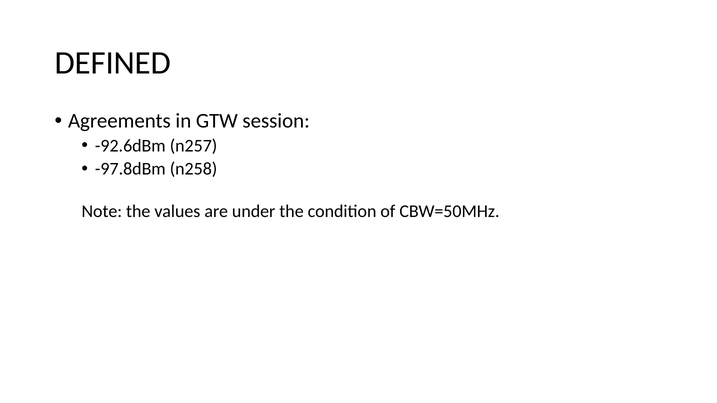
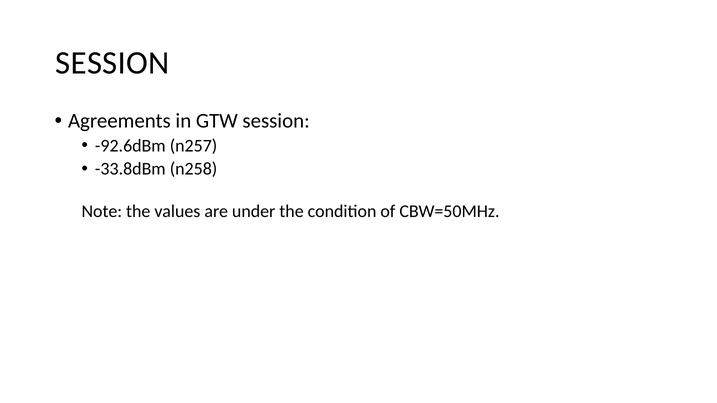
DEFINED: DEFINED -> SESSION (112, 63)
-97.8dBm: -97.8dBm -> -33.8dBm (130, 169)
